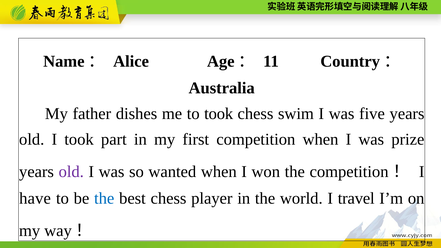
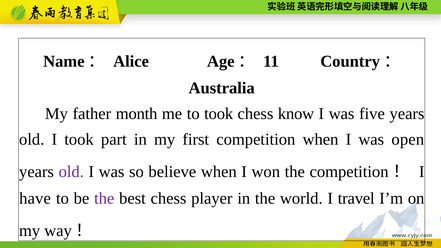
dishes: dishes -> month (137, 114)
swim: swim -> know (296, 114)
prize: prize -> open (408, 139)
wanted: wanted -> believe (172, 172)
the colour: blue -> purple (104, 198)
